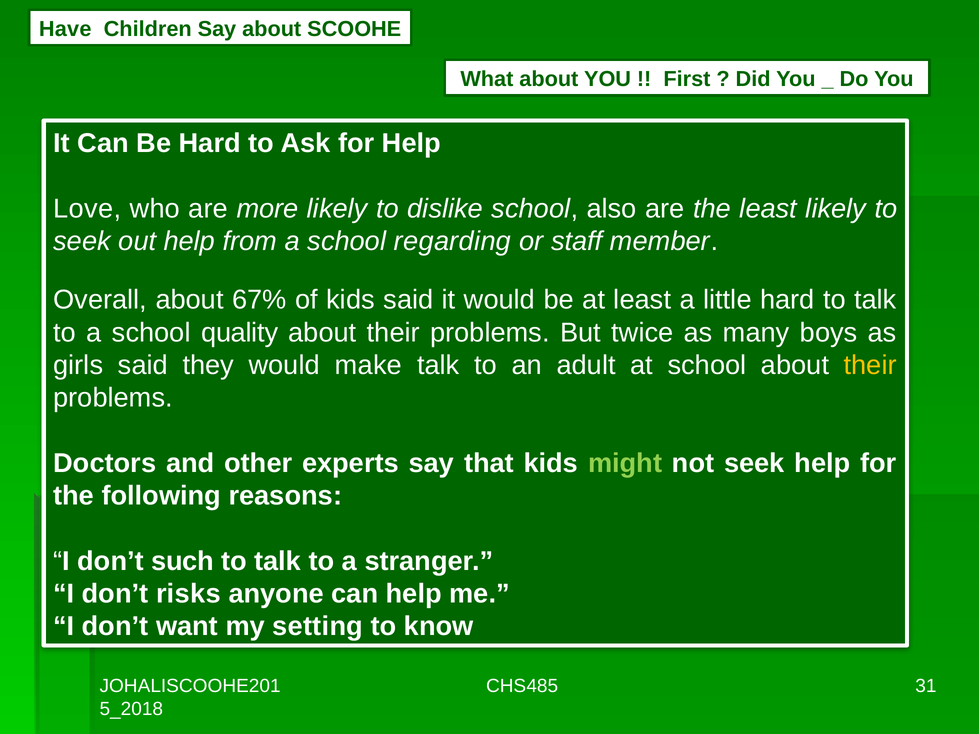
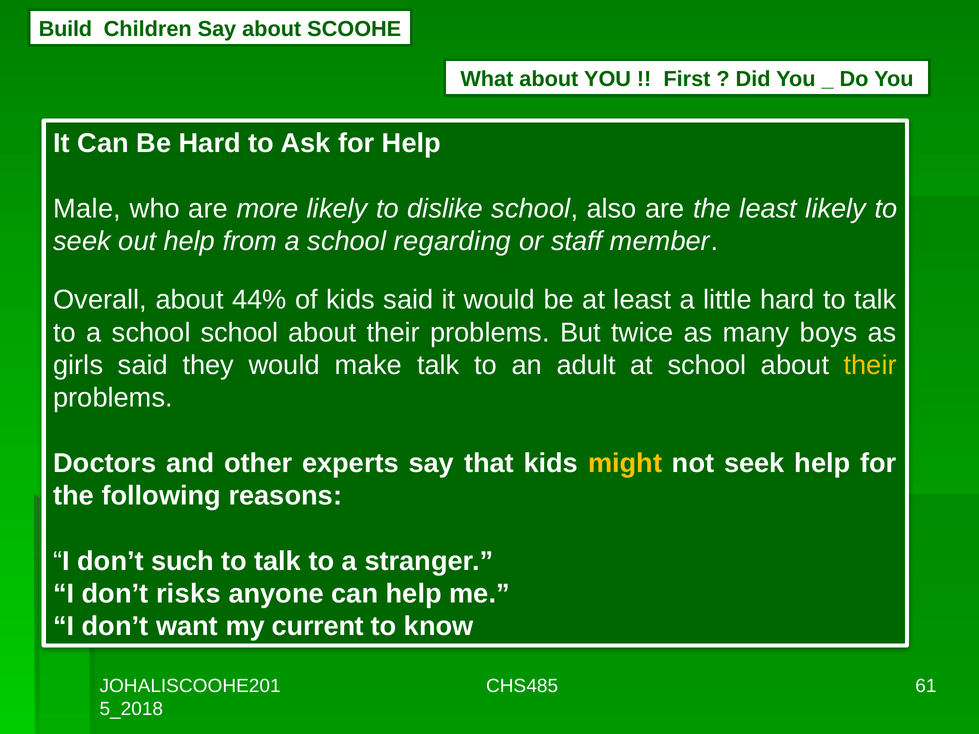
Have: Have -> Build (65, 29)
Love: Love -> Male (87, 209)
67%: 67% -> 44% (259, 300)
school quality: quality -> school (240, 333)
might colour: light green -> yellow (625, 463)
setting: setting -> current (318, 627)
31: 31 -> 61 (926, 686)
